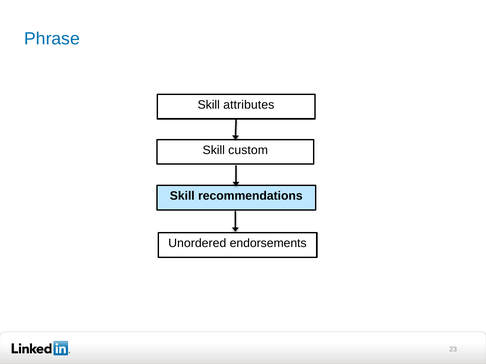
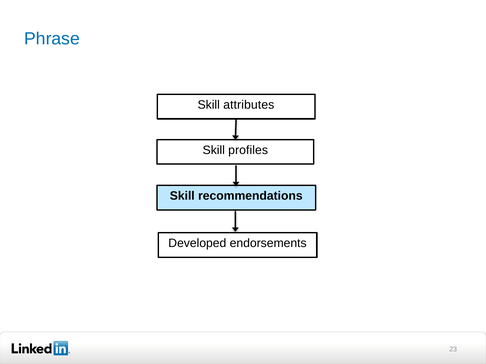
custom: custom -> profiles (248, 150)
Unordered: Unordered -> Developed (197, 244)
